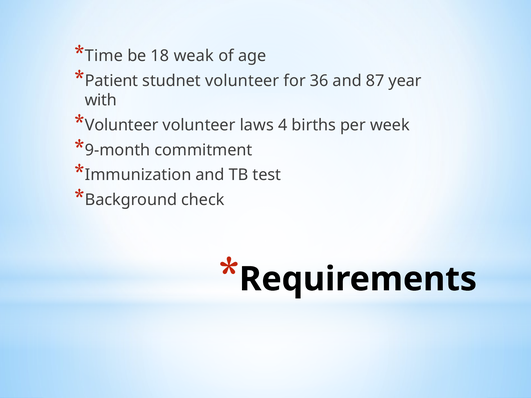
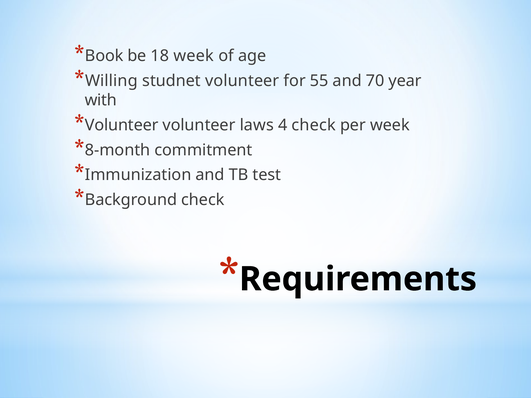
Time: Time -> Book (104, 56)
18 weak: weak -> week (194, 56)
Patient: Patient -> Willing (111, 81)
36: 36 -> 55 (319, 81)
87: 87 -> 70 (375, 81)
4 births: births -> check (314, 125)
9-month: 9-month -> 8-month (118, 150)
